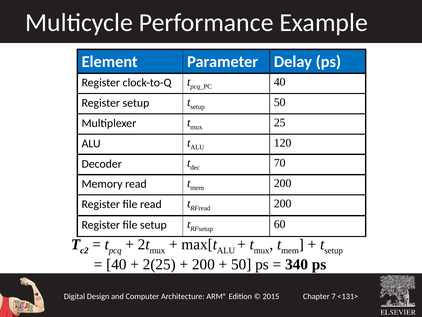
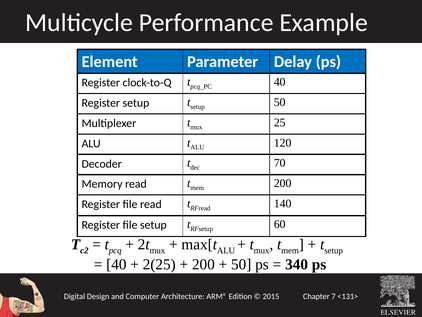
200: 200 -> 140 (283, 203)
